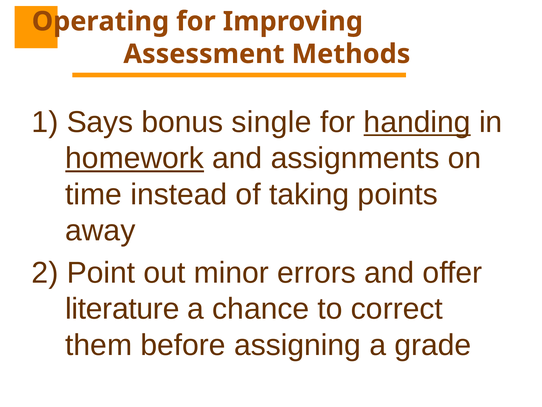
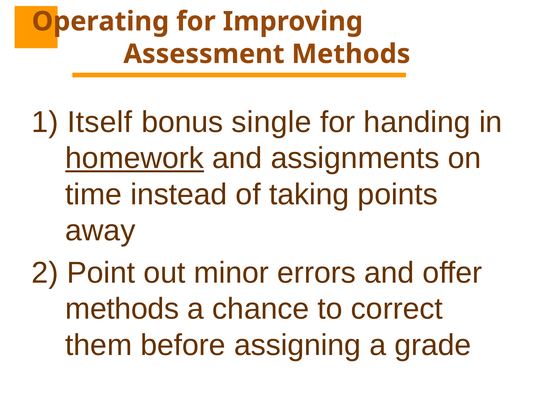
Says: Says -> Itself (100, 122)
handing underline: present -> none (417, 122)
literature: literature -> methods (122, 309)
